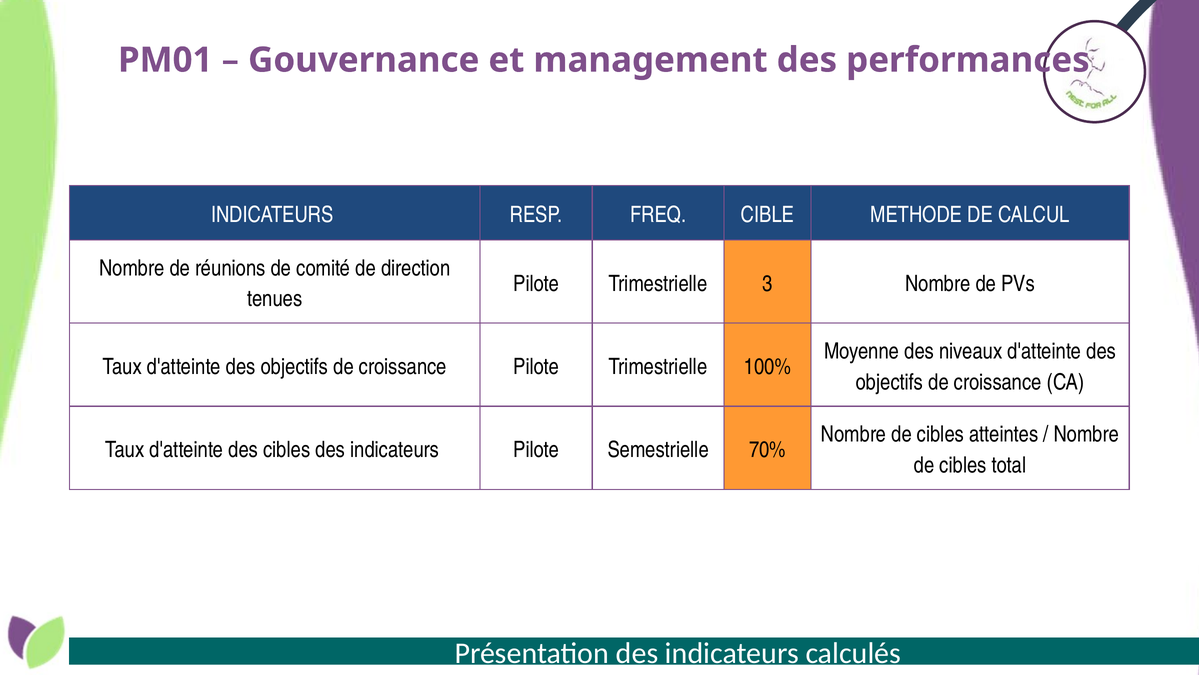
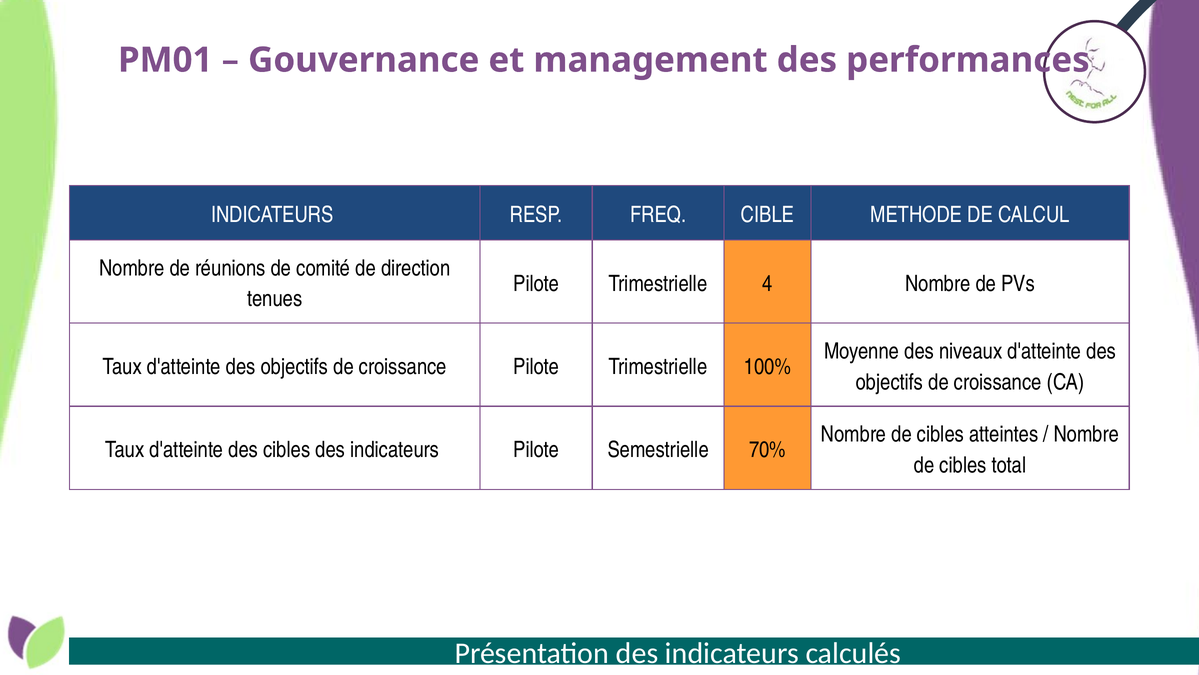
3: 3 -> 4 (767, 283)
